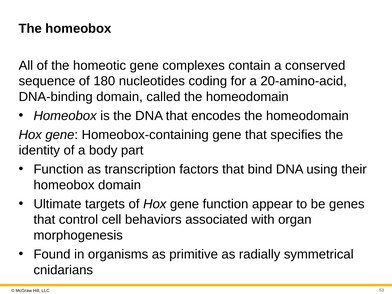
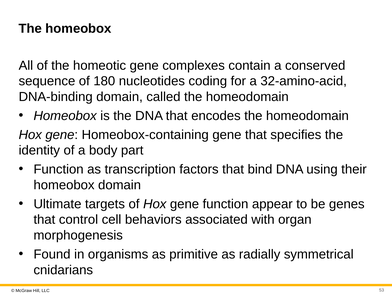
20-amino-acid: 20-amino-acid -> 32-amino-acid (304, 81)
